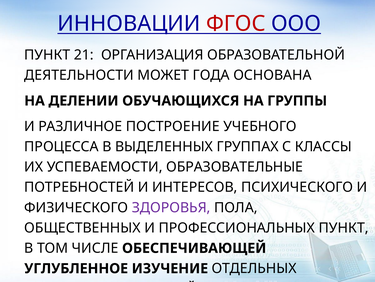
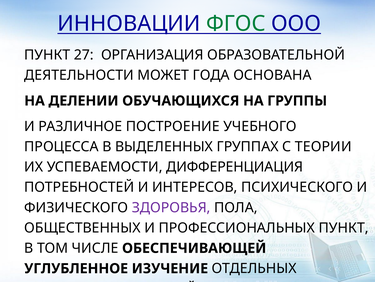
ФГОС colour: red -> green (236, 24)
21: 21 -> 27 (84, 55)
КЛАССЫ: КЛАССЫ -> ТЕОРИИ (323, 146)
УСПЕВАЕМОСТИ ОБРАЗОВАТЕЛЬНЫЕ: ОБРАЗОВАТЕЛЬНЫЕ -> ДИФФЕРЕНЦИАЦИЯ (235, 167)
